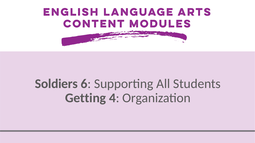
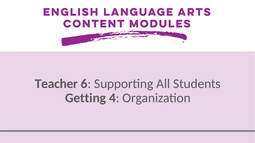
Soldiers: Soldiers -> Teacher (56, 84)
